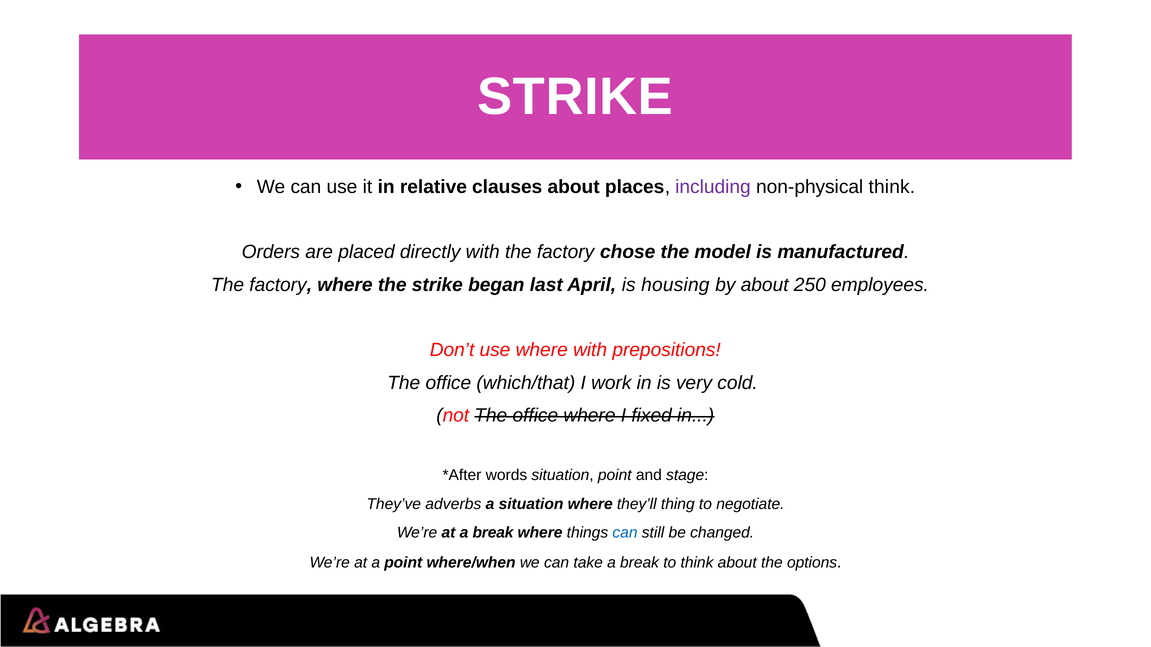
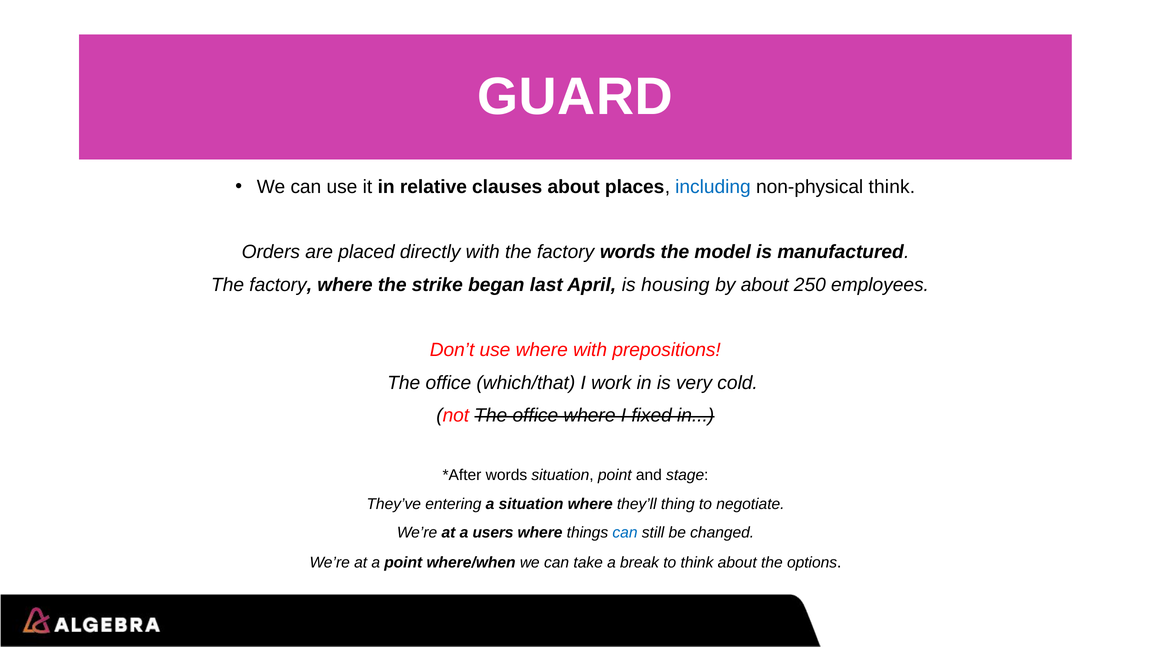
STRIKE: STRIKE -> GUARD (575, 97)
including colour: purple -> blue (713, 187)
factory chose: chose -> words (628, 252)
adverbs: adverbs -> entering (453, 504)
at a break: break -> users (493, 533)
